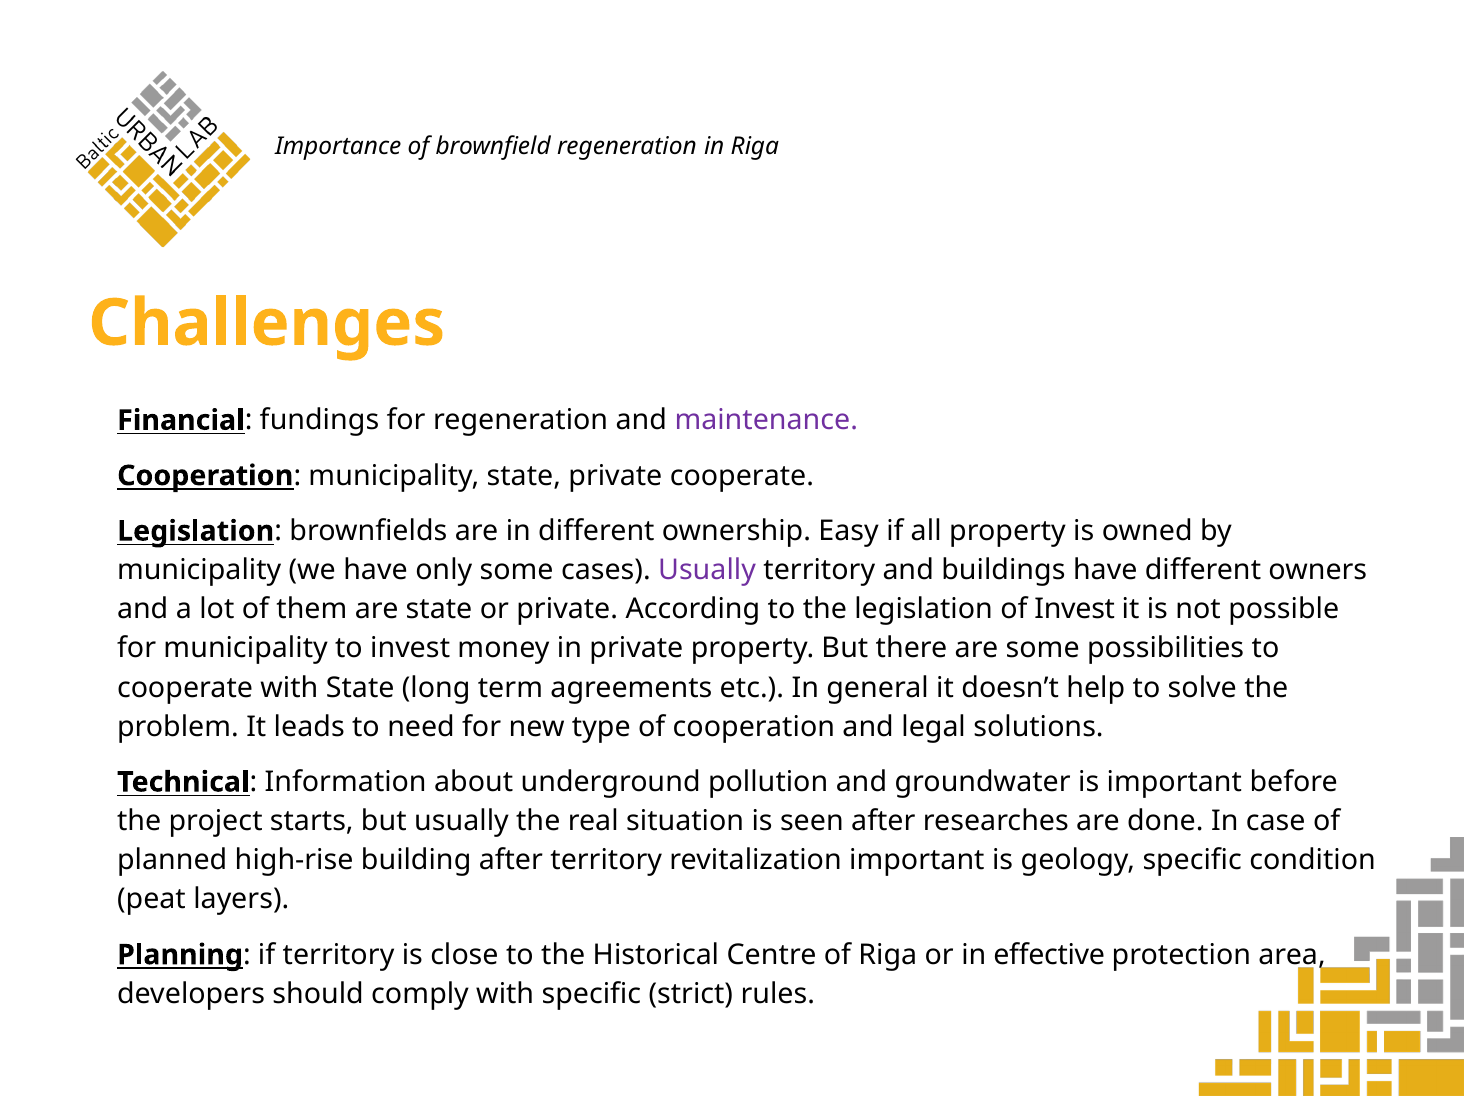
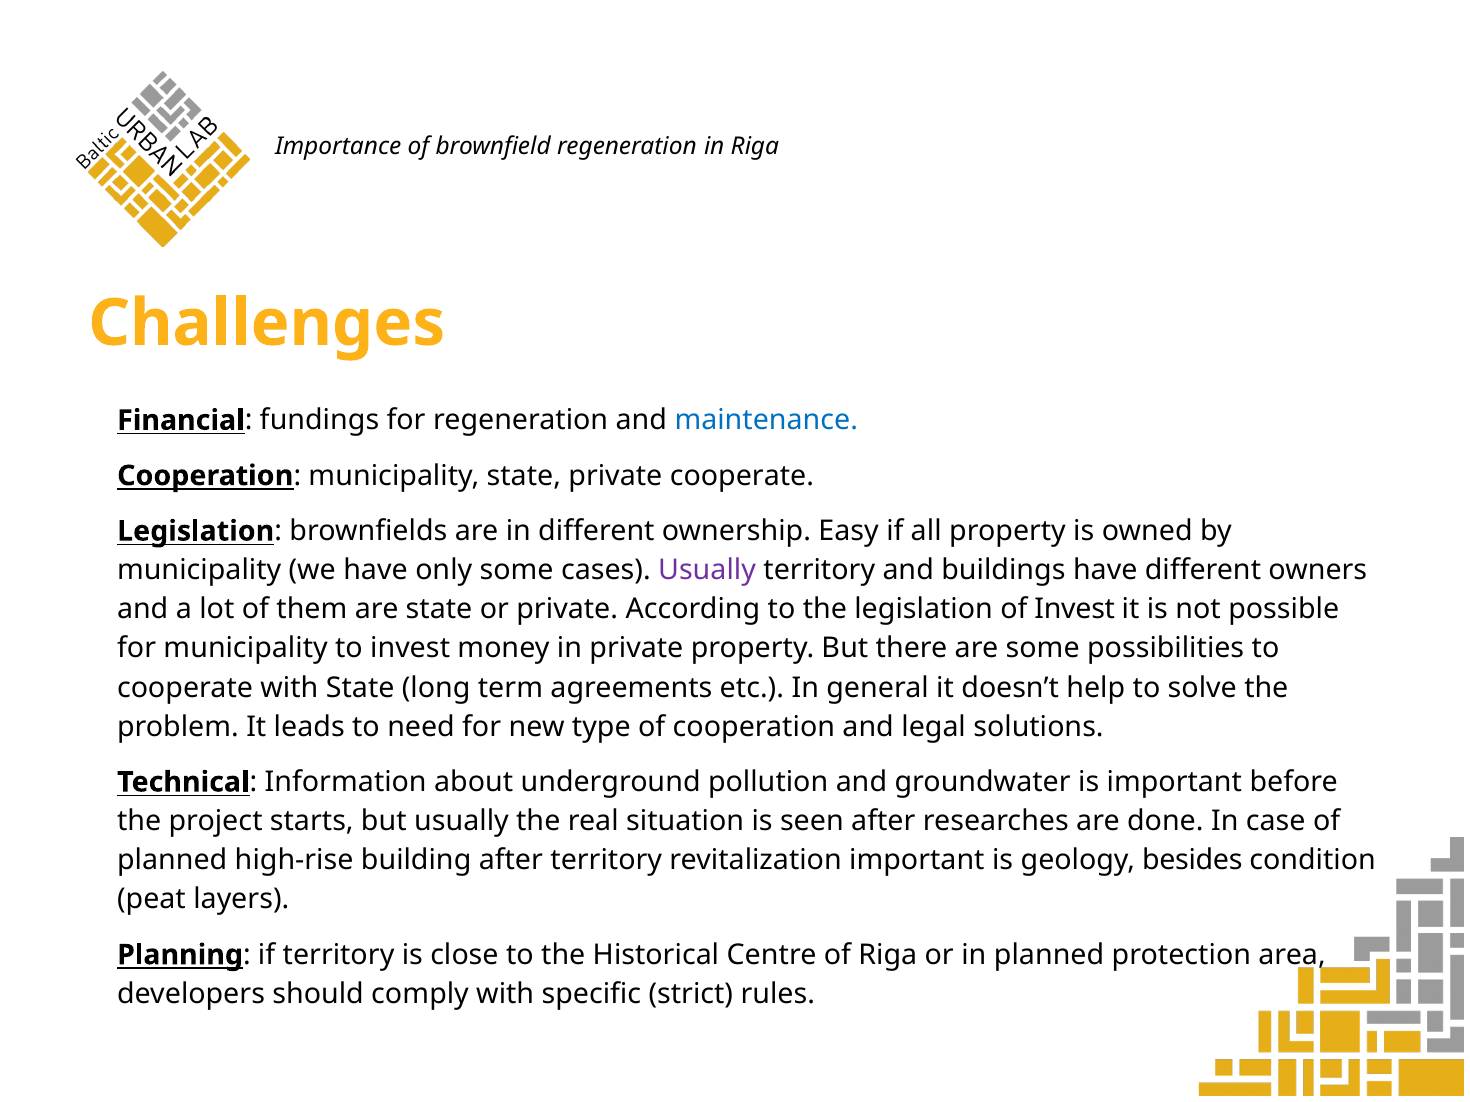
maintenance colour: purple -> blue (766, 421)
geology specific: specific -> besides (1192, 861)
in effective: effective -> planned (1049, 955)
